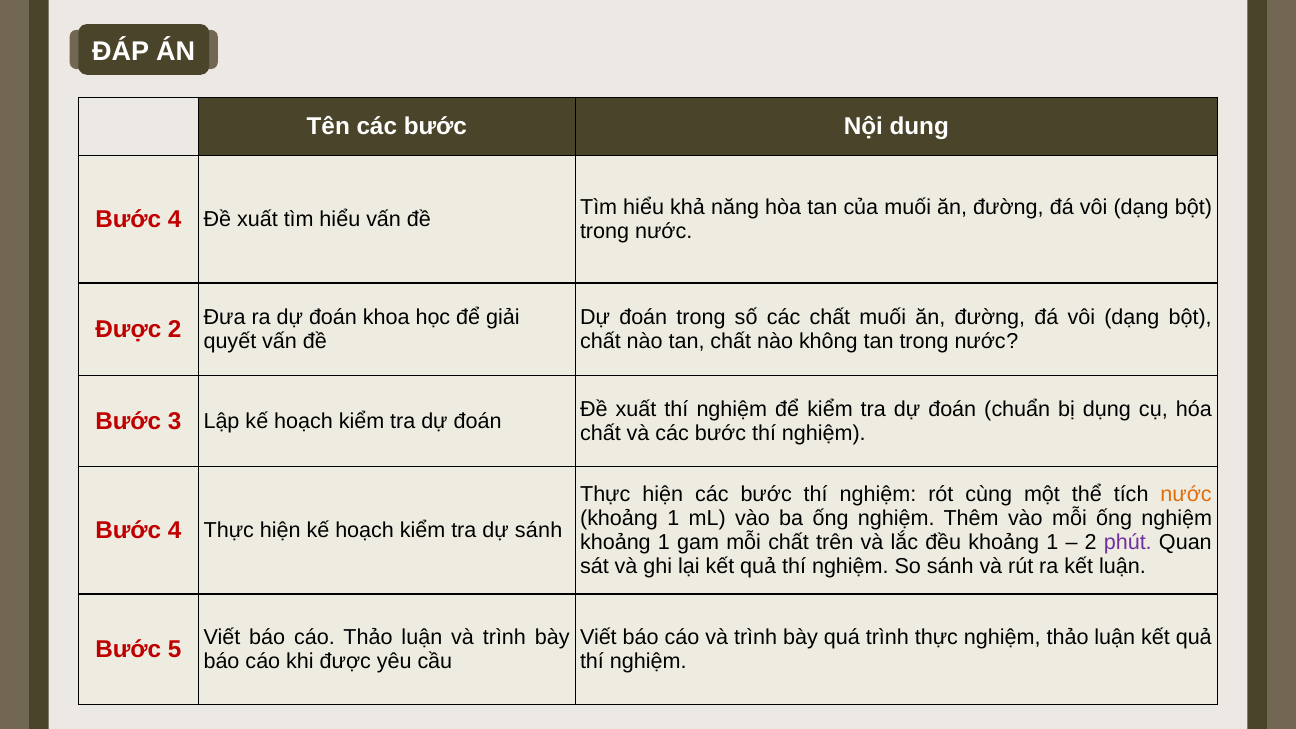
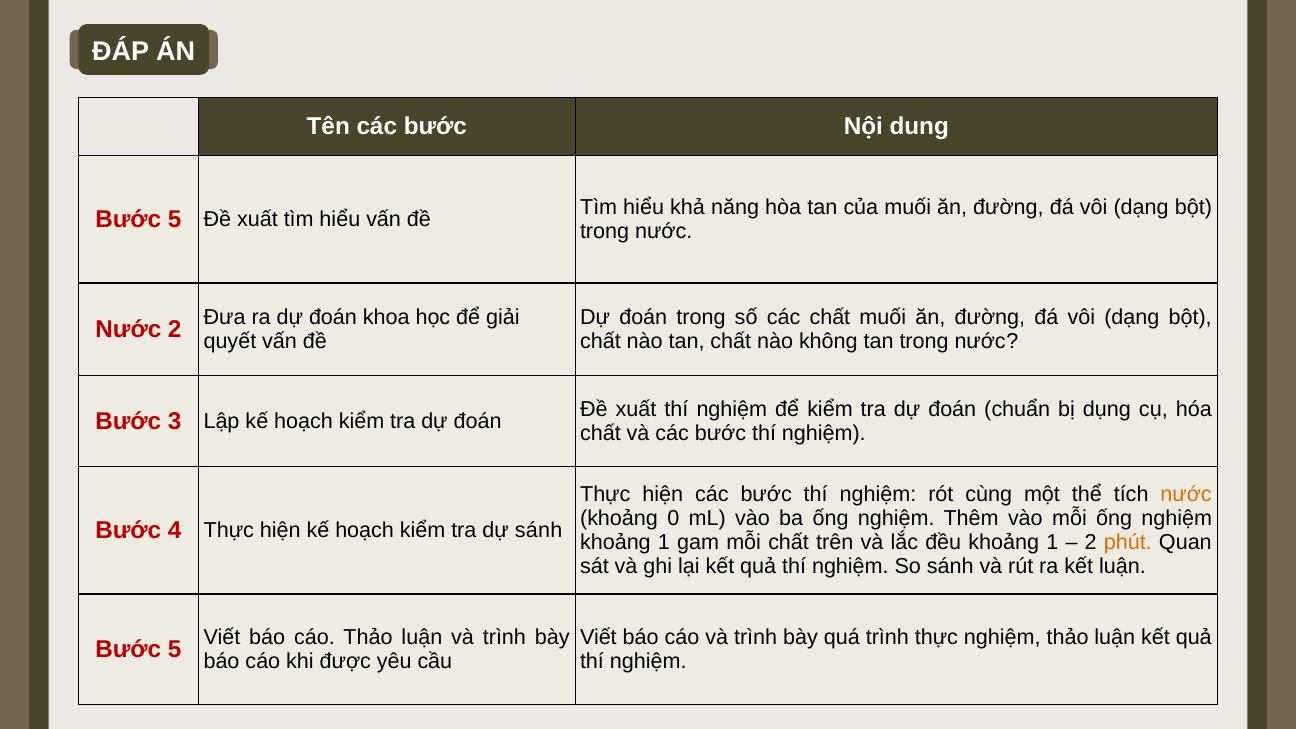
4: 4 -> 5 (175, 220)
Được: Được -> Nước (128, 330)
1: 1 -> 0 (673, 518)
phút colour: purple -> orange (1128, 542)
